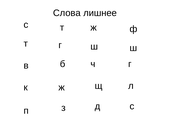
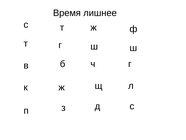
Слова: Слова -> Время (67, 13)
